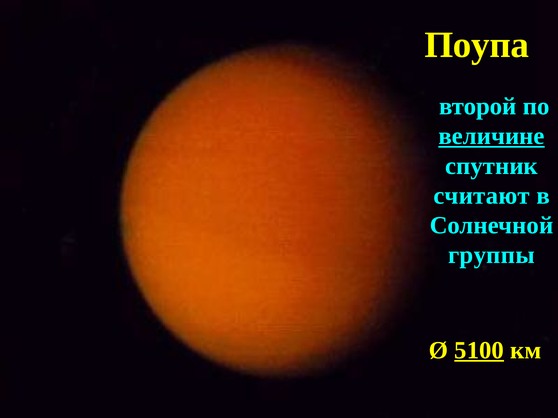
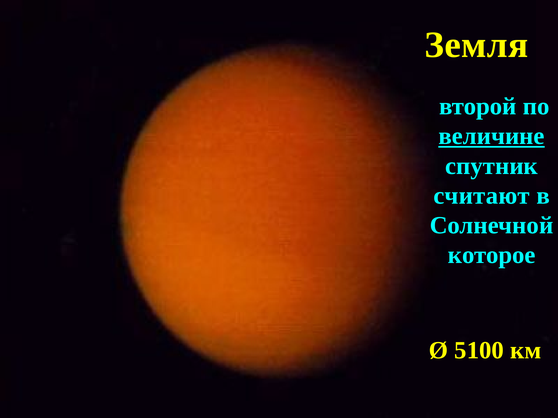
Поупа: Поупа -> Земля (476, 45)
группы: группы -> которое (492, 255)
5100 underline: present -> none (479, 351)
